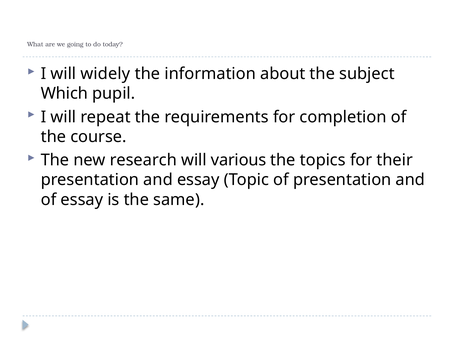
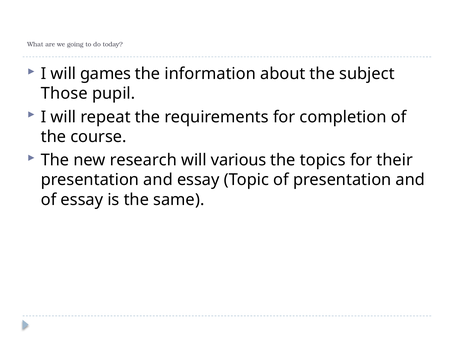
widely: widely -> games (106, 74)
Which: Which -> Those (64, 93)
